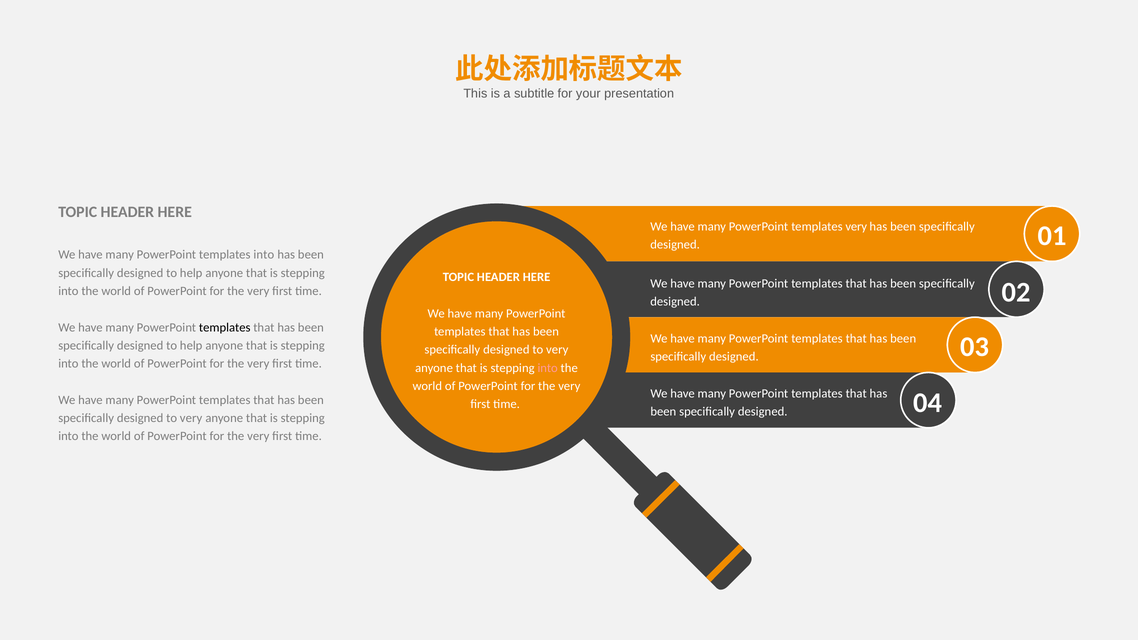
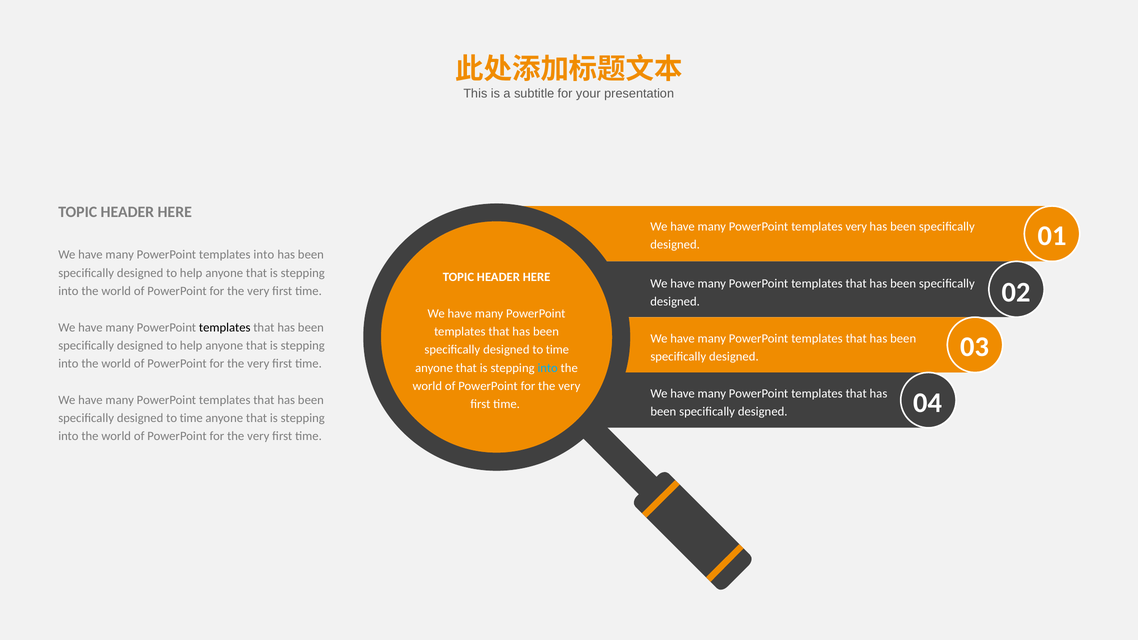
very: very -> time (557, 350)
into colour: pink -> light blue (548, 368)
very: very -> time (191, 418)
